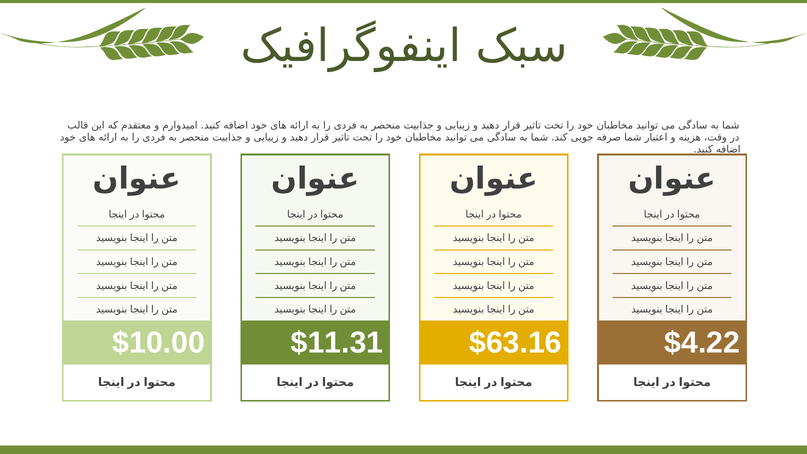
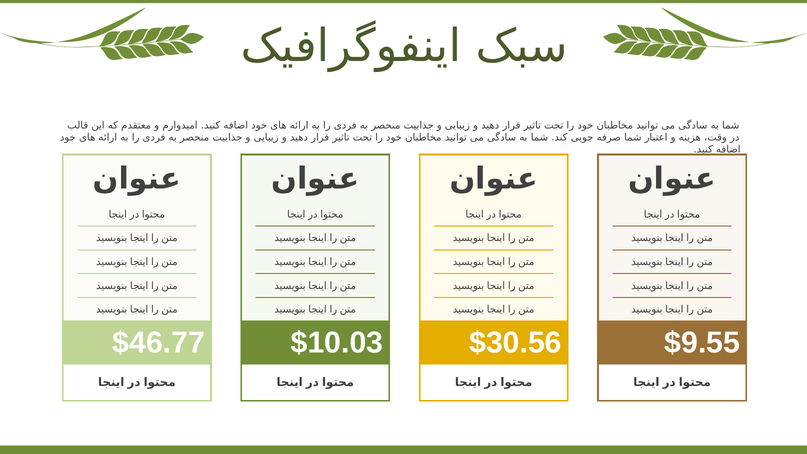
$10.00: $10.00 -> $46.77 (159, 343)
$11.31: $11.31 -> $10.03 (337, 343)
$63.16: $63.16 -> $30.56 (515, 343)
$4.22: $4.22 -> $9.55 (702, 343)
